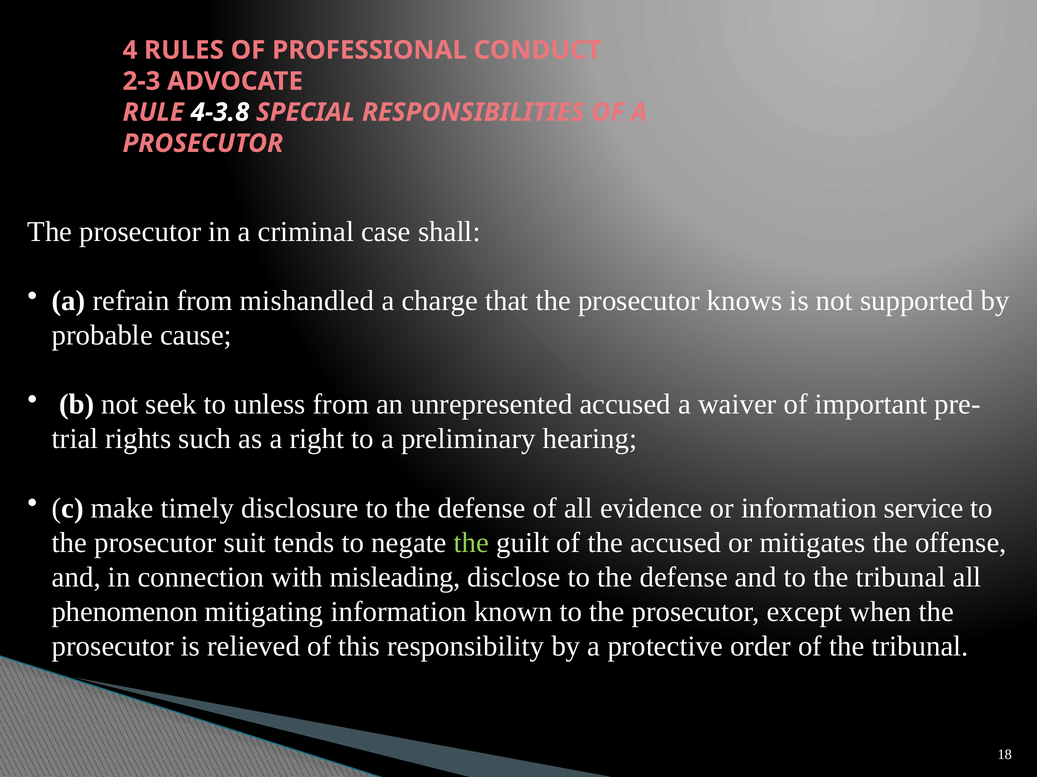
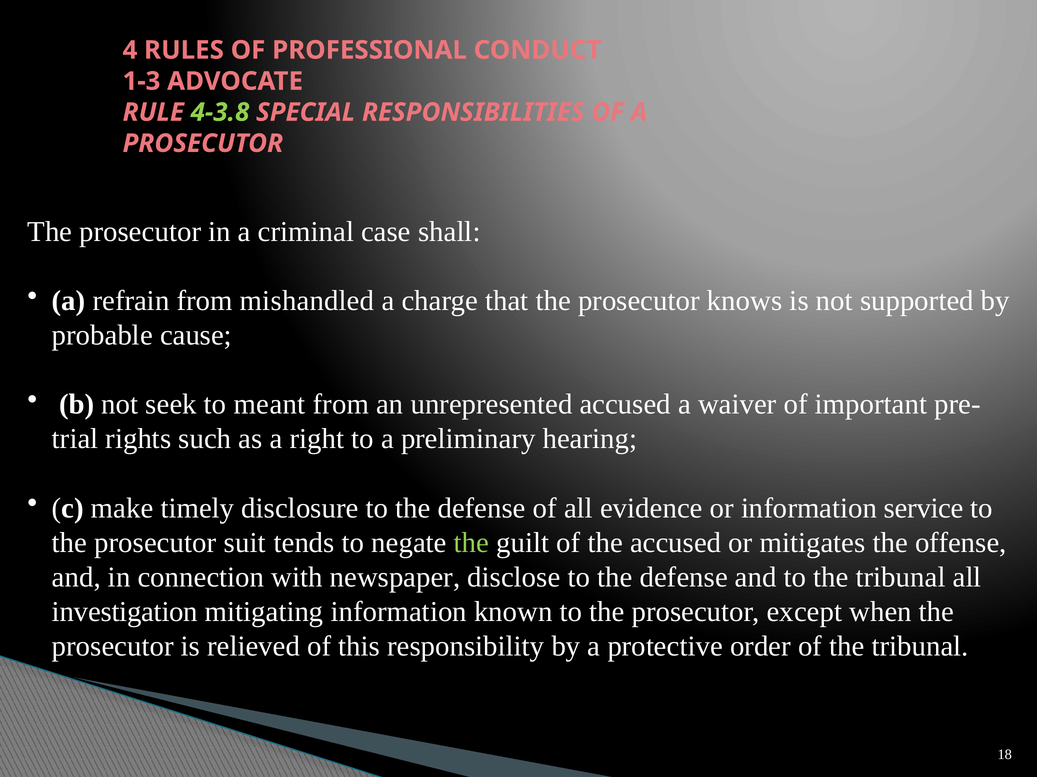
2-3: 2-3 -> 1-3 (141, 81)
4-3.8 colour: white -> light green (220, 112)
unless: unless -> meant (270, 405)
misleading: misleading -> newspaper (395, 578)
phenomenon: phenomenon -> investigation (125, 612)
